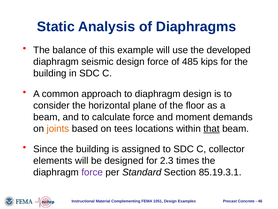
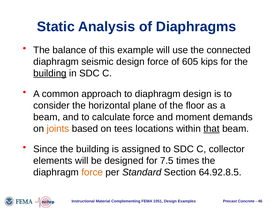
developed: developed -> connected (229, 50)
485: 485 -> 605 (190, 62)
building underline: none -> present (50, 73)
2.3: 2.3 -> 7.5 (167, 160)
force colour: purple -> orange (92, 172)
85.19.3.1: 85.19.3.1 -> 64.92.8.5 (220, 172)
